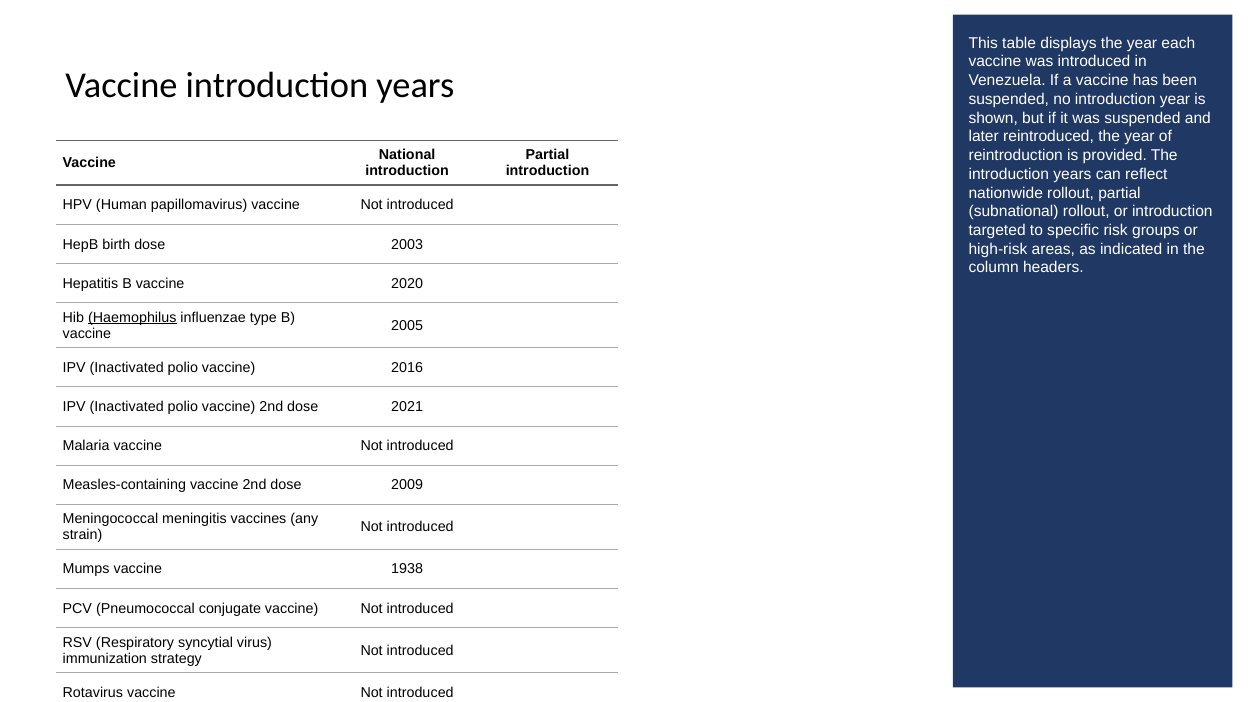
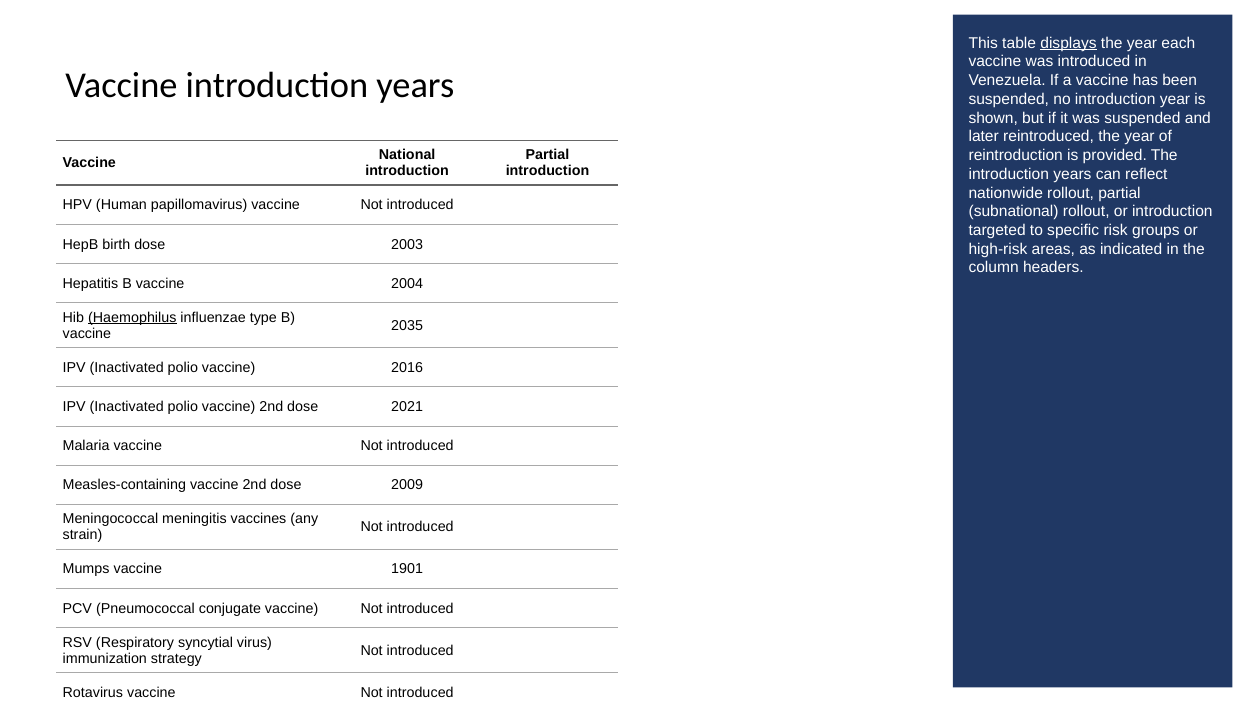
displays underline: none -> present (1068, 43)
B vaccine 2020: 2020 -> 2004 (407, 284)
2005: 2005 -> 2035 (407, 326)
1938: 1938 -> 1901 (407, 569)
